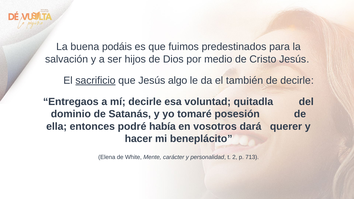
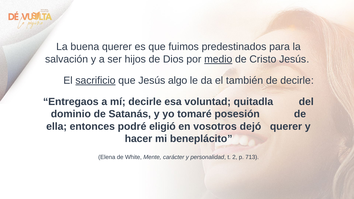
buena podáis: podáis -> querer (117, 47)
medio underline: none -> present (218, 59)
había: había -> eligió (162, 127)
dará: dará -> dejó (250, 127)
